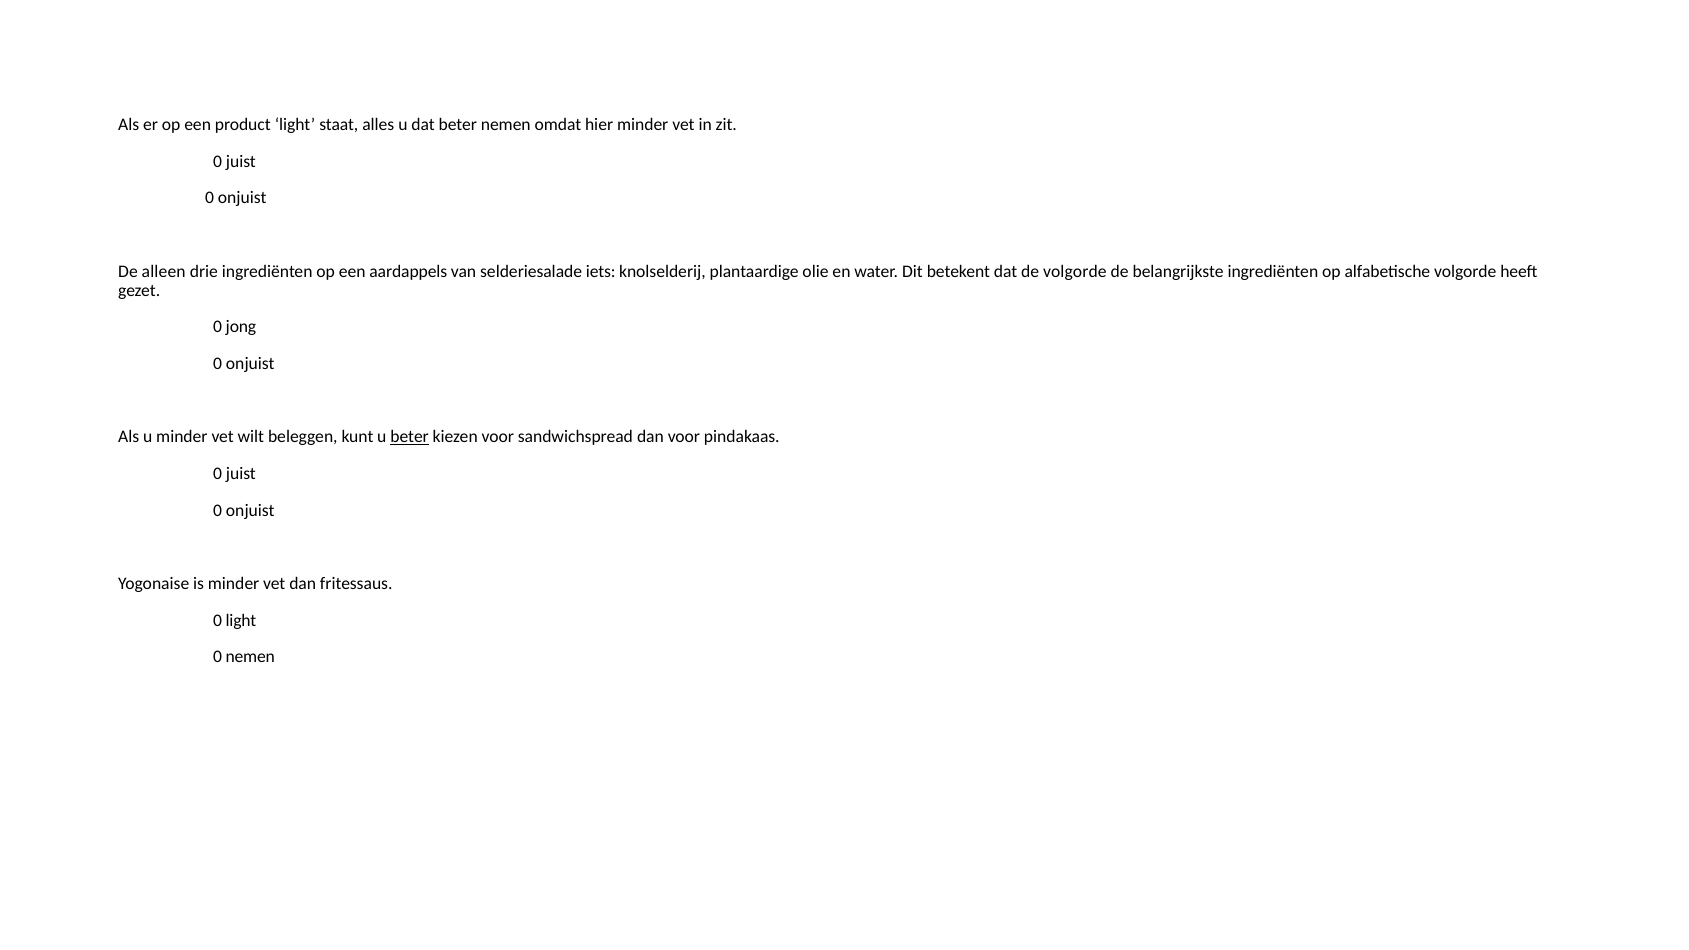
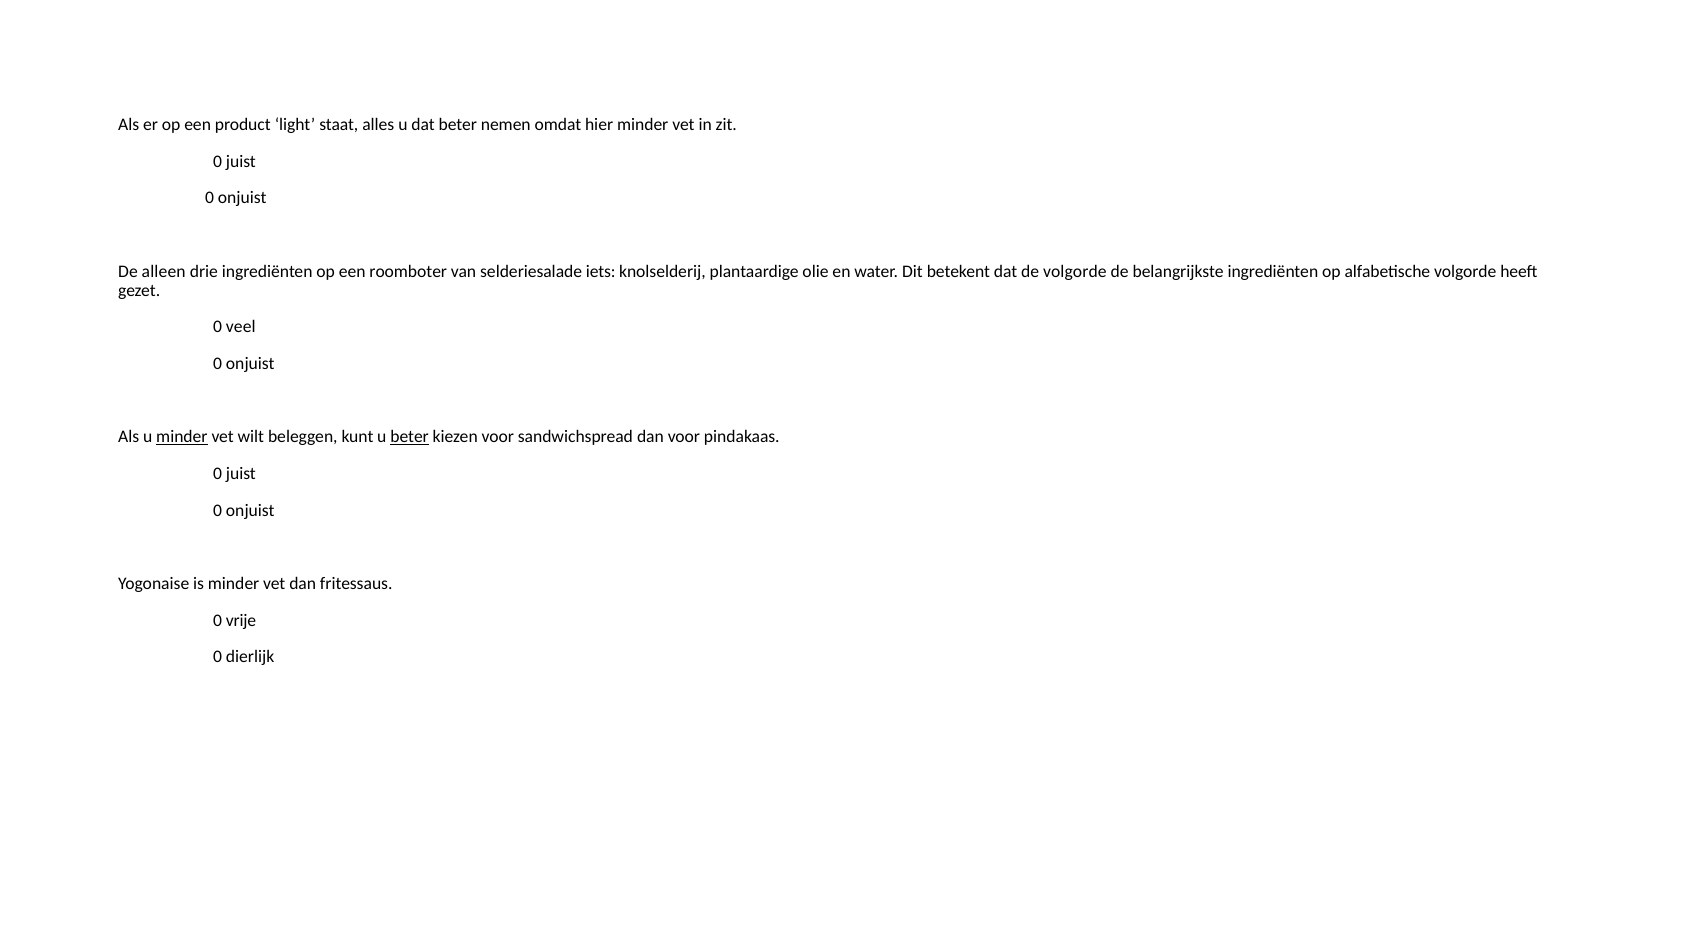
aardappels: aardappels -> roomboter (408, 271)
jong: jong -> veel (241, 327)
minder underline: none -> present (182, 437)
0 light: light -> vrije (241, 620)
0 nemen: nemen -> dierlijk (250, 657)
